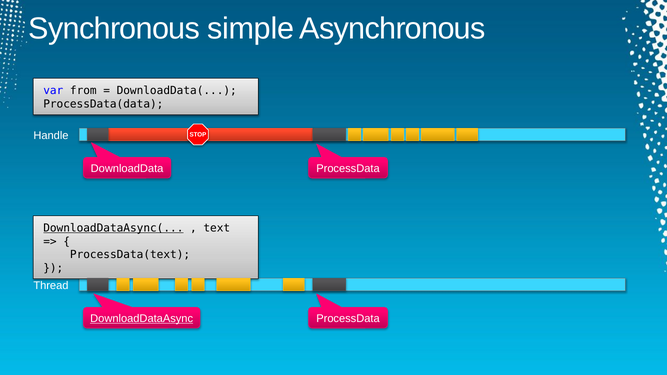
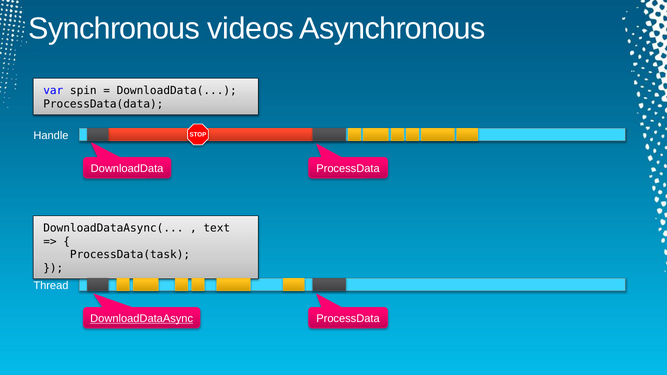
simple: simple -> videos (251, 29)
from: from -> spin (83, 91)
DownloadDataAsync( underline: present -> none (113, 228)
ProcessData(text: ProcessData(text -> ProcessData(task (130, 255)
